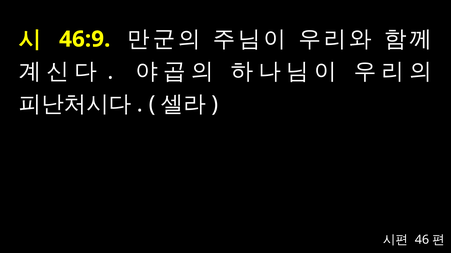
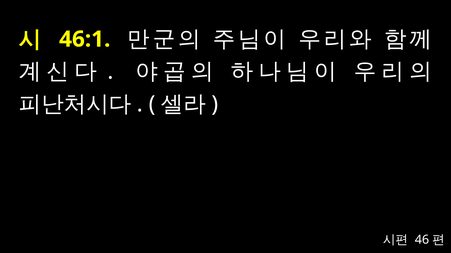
46:9: 46:9 -> 46:1 (85, 39)
